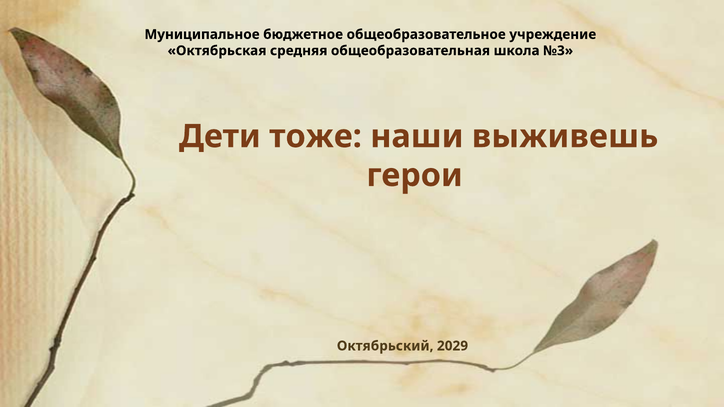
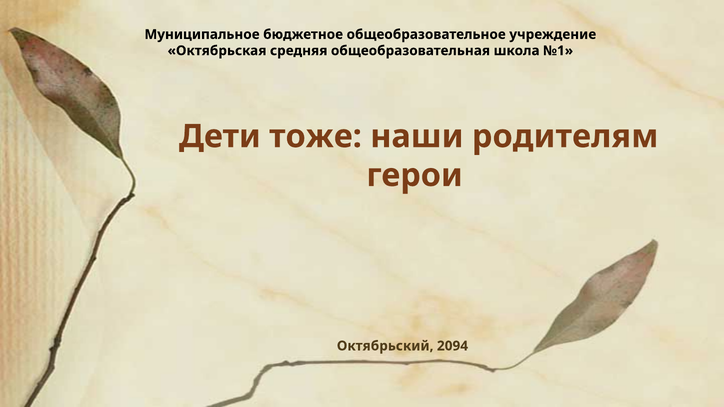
№3: №3 -> №1 (558, 51)
выживешь: выживешь -> родителям (565, 137)
2029: 2029 -> 2094 (452, 346)
